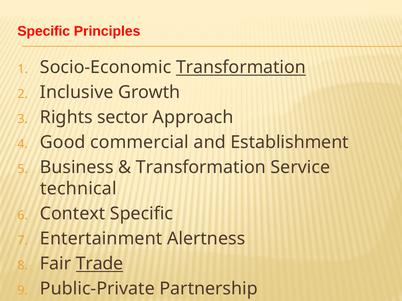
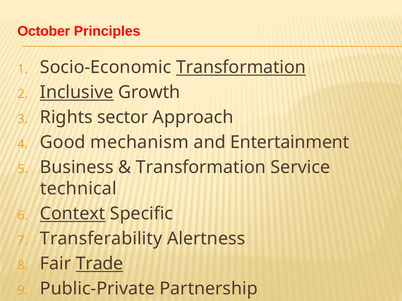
Specific: Specific -> October (44, 31)
Inclusive underline: none -> present (77, 93)
commercial: commercial -> mechanism (140, 143)
Establishment: Establishment -> Entertainment (290, 143)
Context underline: none -> present (73, 214)
Entertainment: Entertainment -> Transferability (101, 239)
